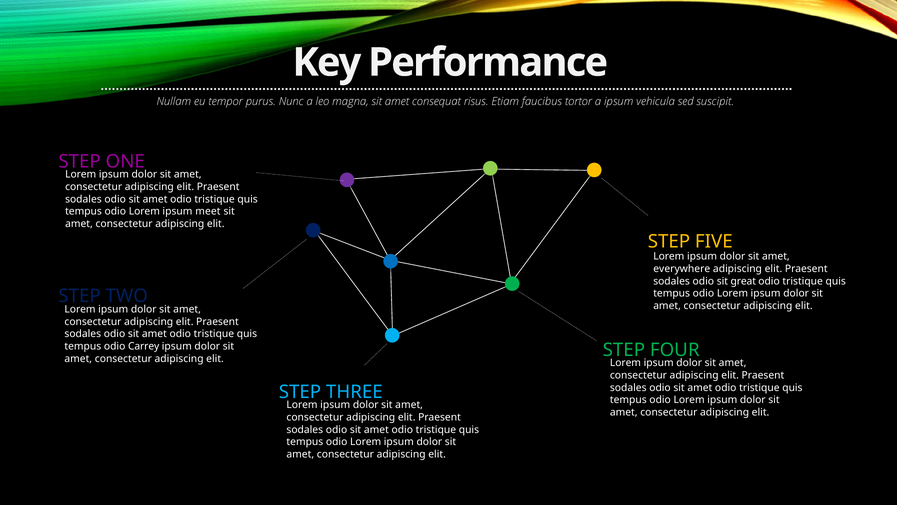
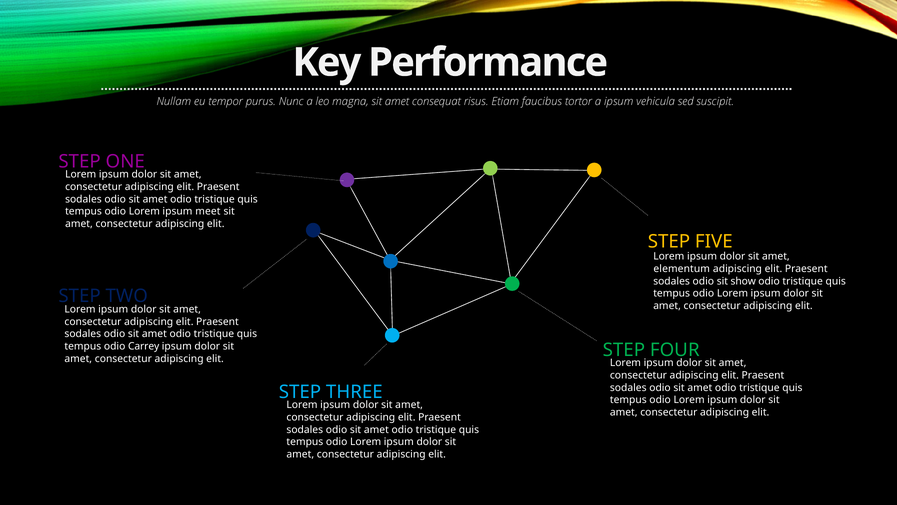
everywhere: everywhere -> elementum (682, 269)
great: great -> show (743, 281)
